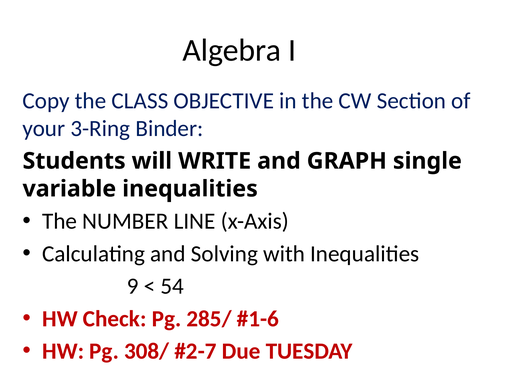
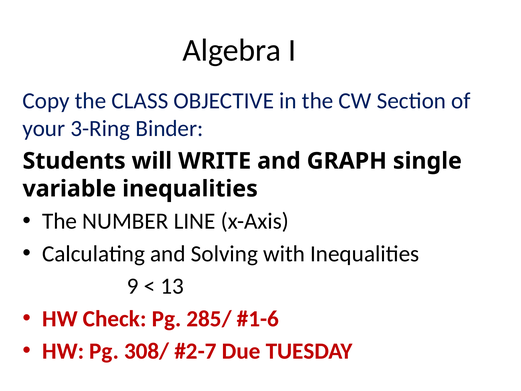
54: 54 -> 13 (172, 286)
